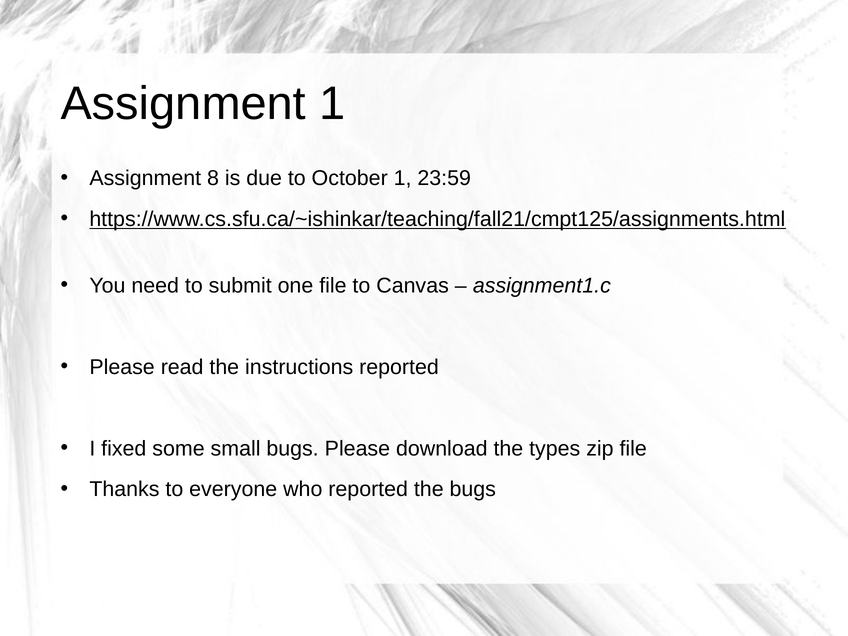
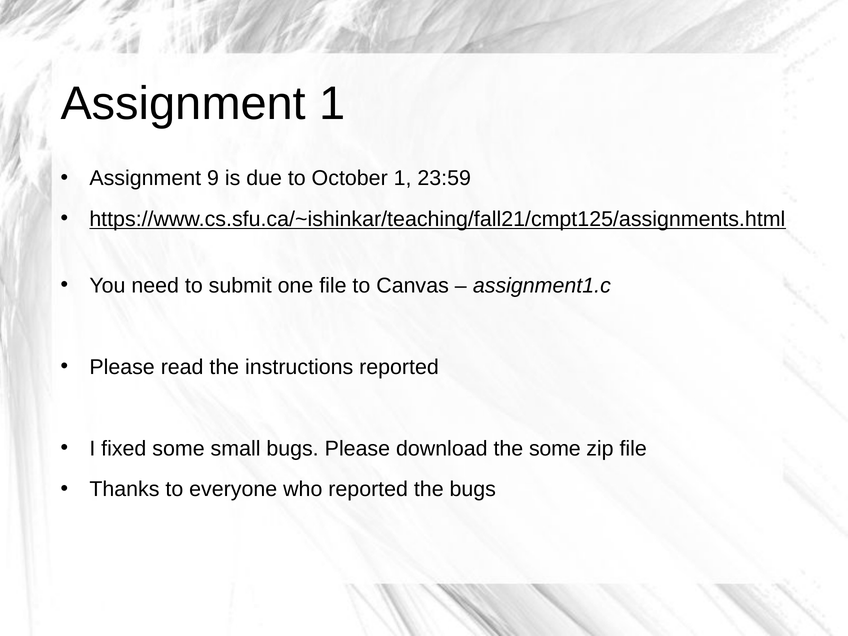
8: 8 -> 9 (213, 178)
the types: types -> some (555, 449)
